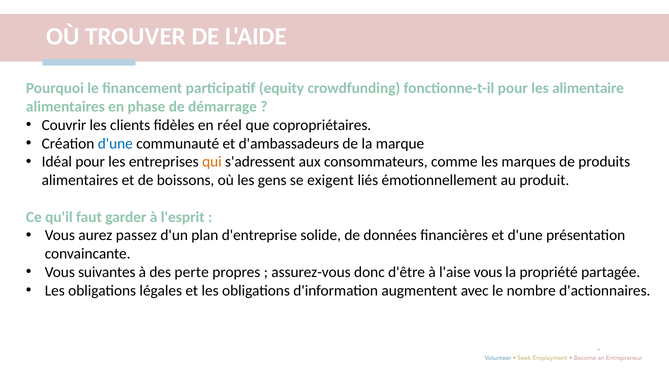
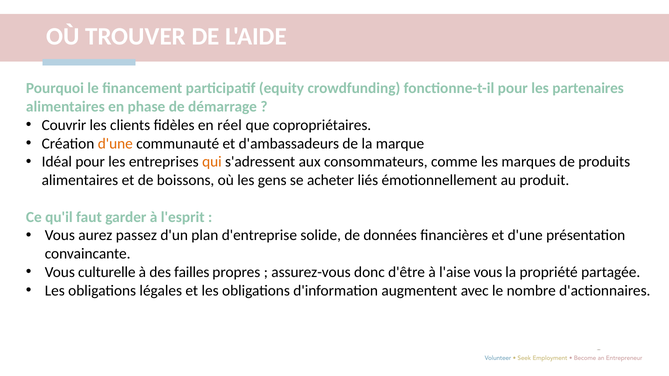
alimentaire: alimentaire -> partenaires (588, 88)
d'une colour: blue -> orange (115, 144)
exigent: exigent -> acheter (331, 180)
suivantes: suivantes -> culturelle (107, 272)
perte: perte -> failles (192, 272)
